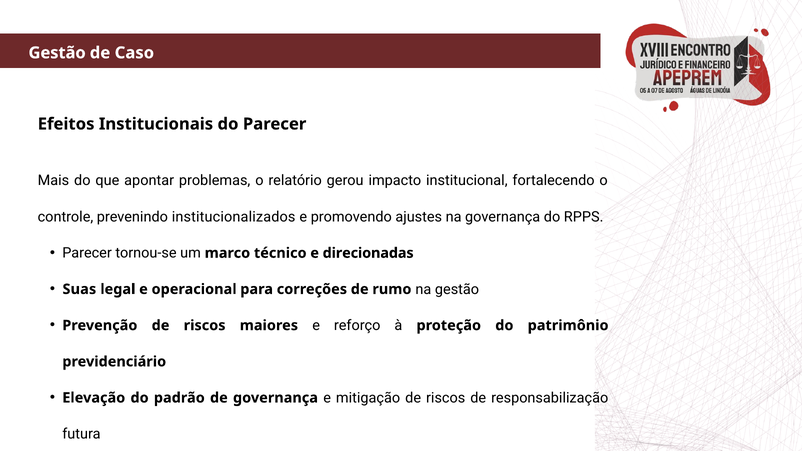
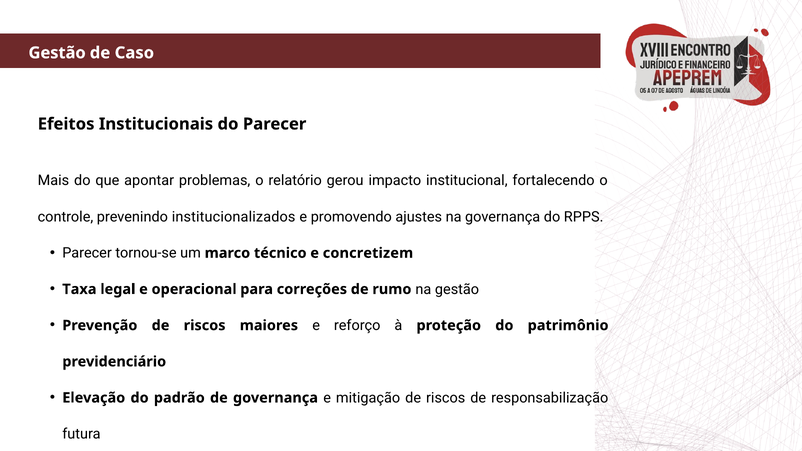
direcionadas: direcionadas -> concretizem (368, 253)
Suas: Suas -> Taxa (79, 289)
